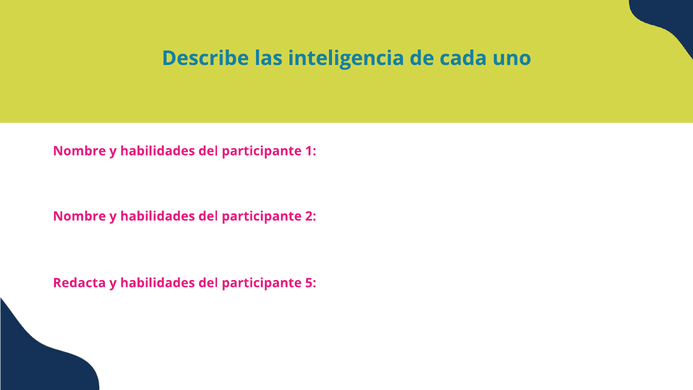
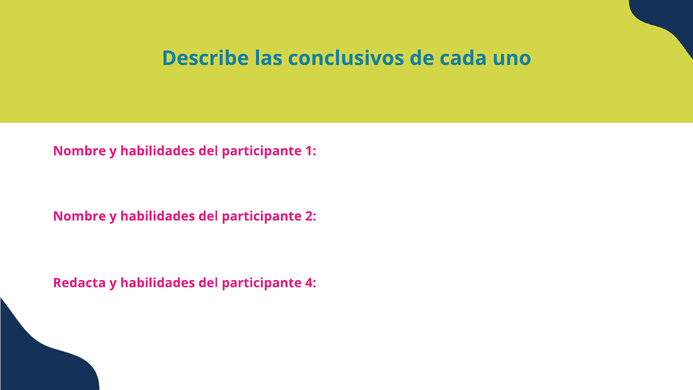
inteligencia: inteligencia -> conclusivos (346, 58)
5: 5 -> 4 (311, 283)
